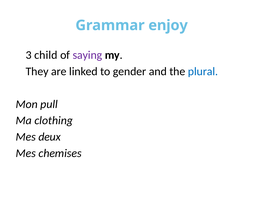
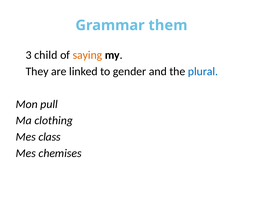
enjoy: enjoy -> them (168, 25)
saying colour: purple -> orange (87, 55)
deux: deux -> class (50, 137)
